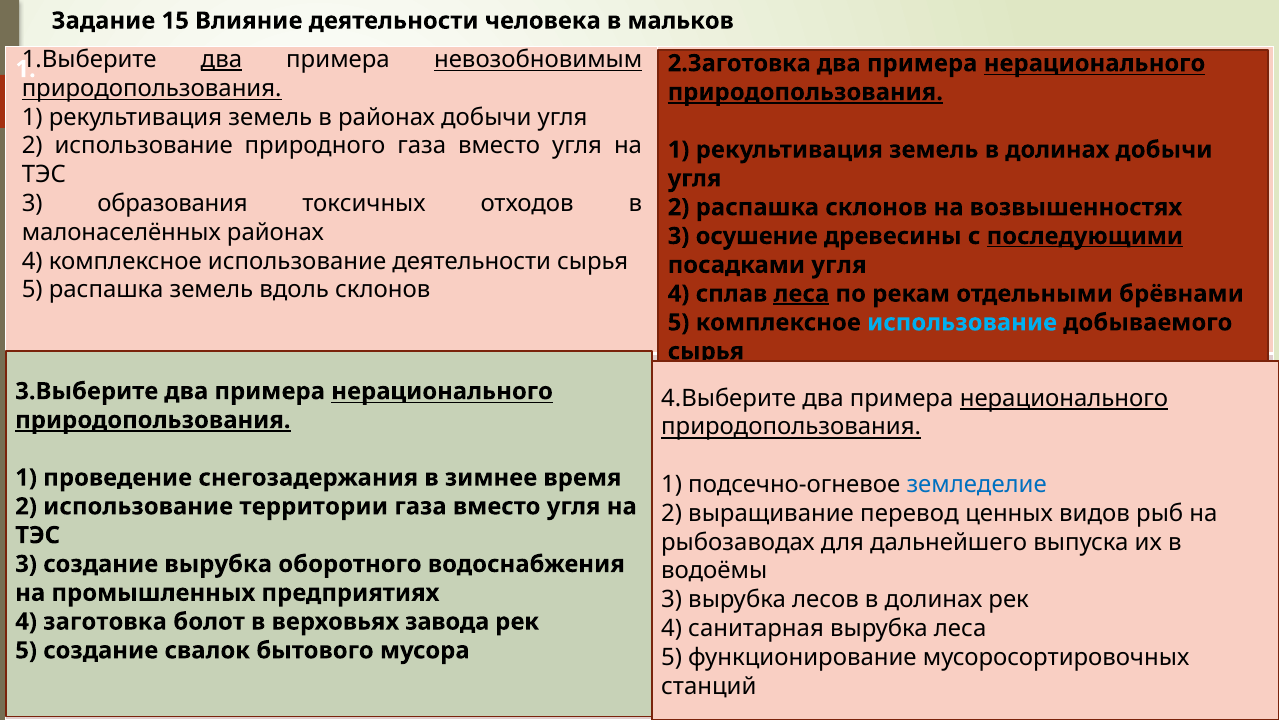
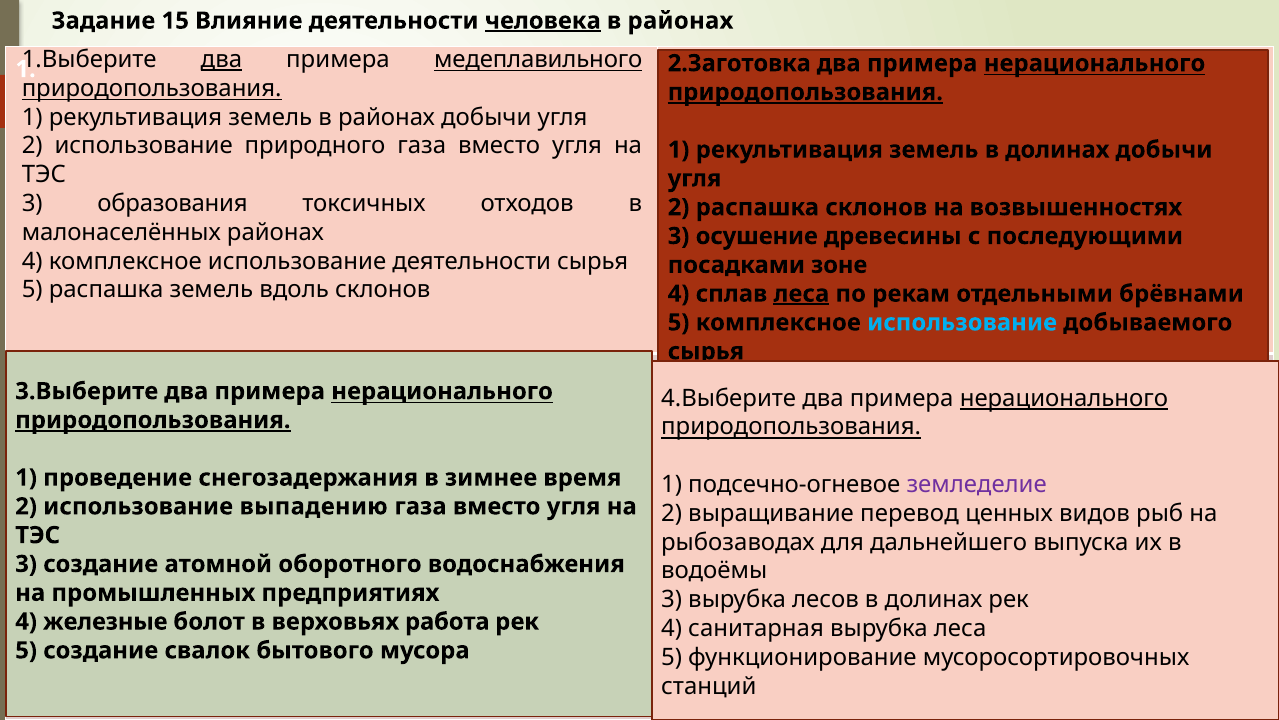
человека underline: none -> present (543, 21)
мальков: мальков -> районах (680, 21)
невозобновимым: невозобновимым -> медеплавильного (538, 59)
последующими underline: present -> none (1085, 236)
посадками угля: угля -> зоне (839, 265)
земледелие colour: blue -> purple (977, 484)
территории: территории -> выпадению (314, 506)
создание вырубка: вырубка -> атомной (218, 564)
заготовка: заготовка -> железные (105, 621)
завода: завода -> работа (447, 621)
